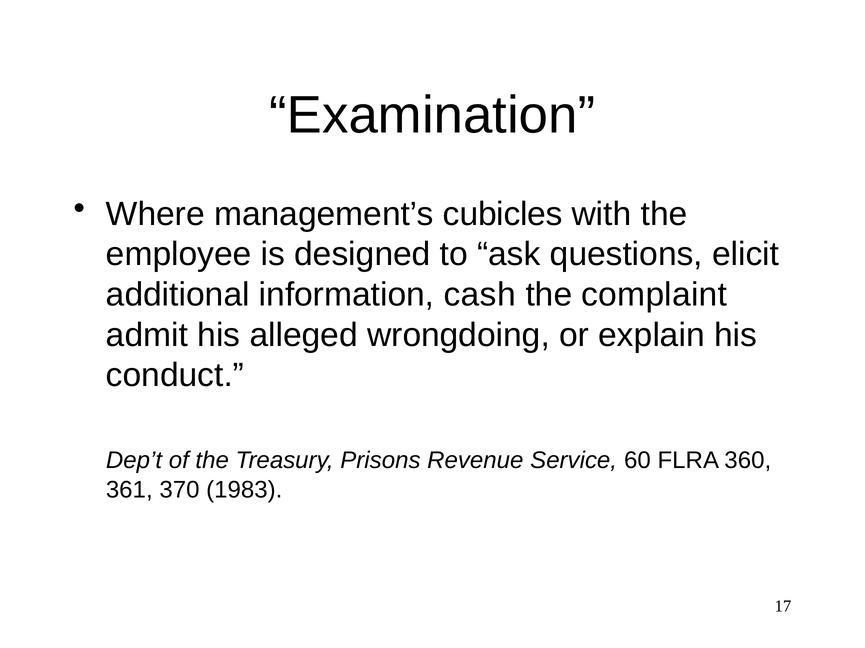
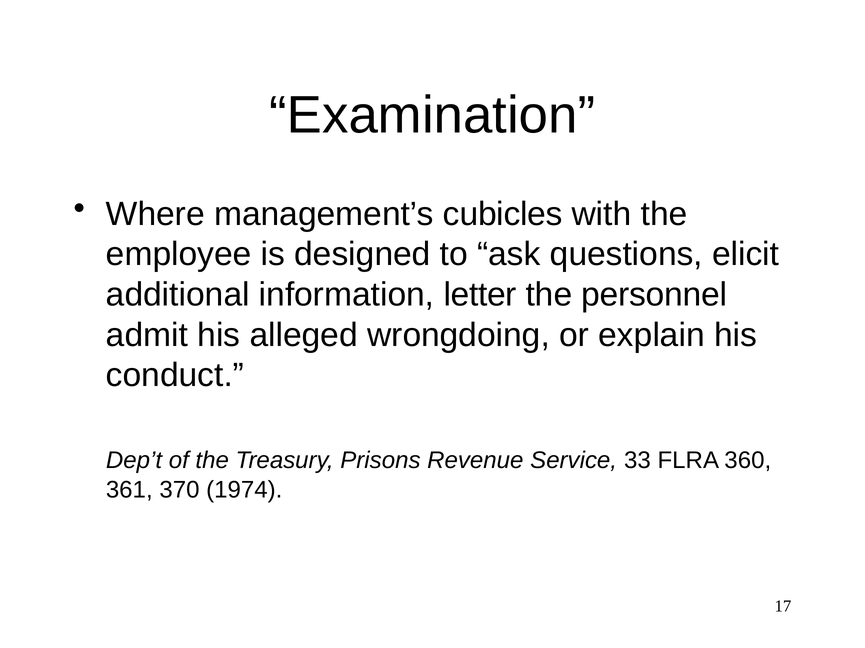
cash: cash -> letter (480, 295)
complaint: complaint -> personnel (654, 295)
60: 60 -> 33 (637, 461)
1983: 1983 -> 1974 (244, 490)
